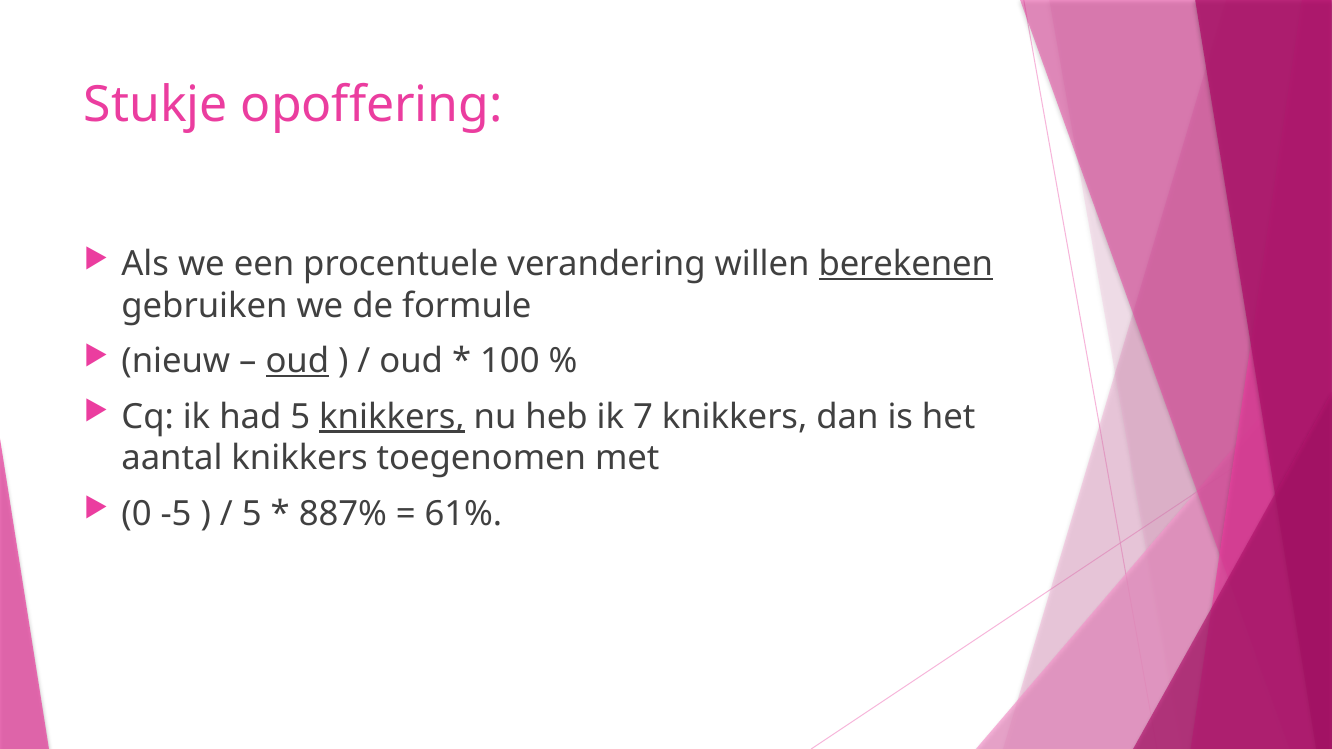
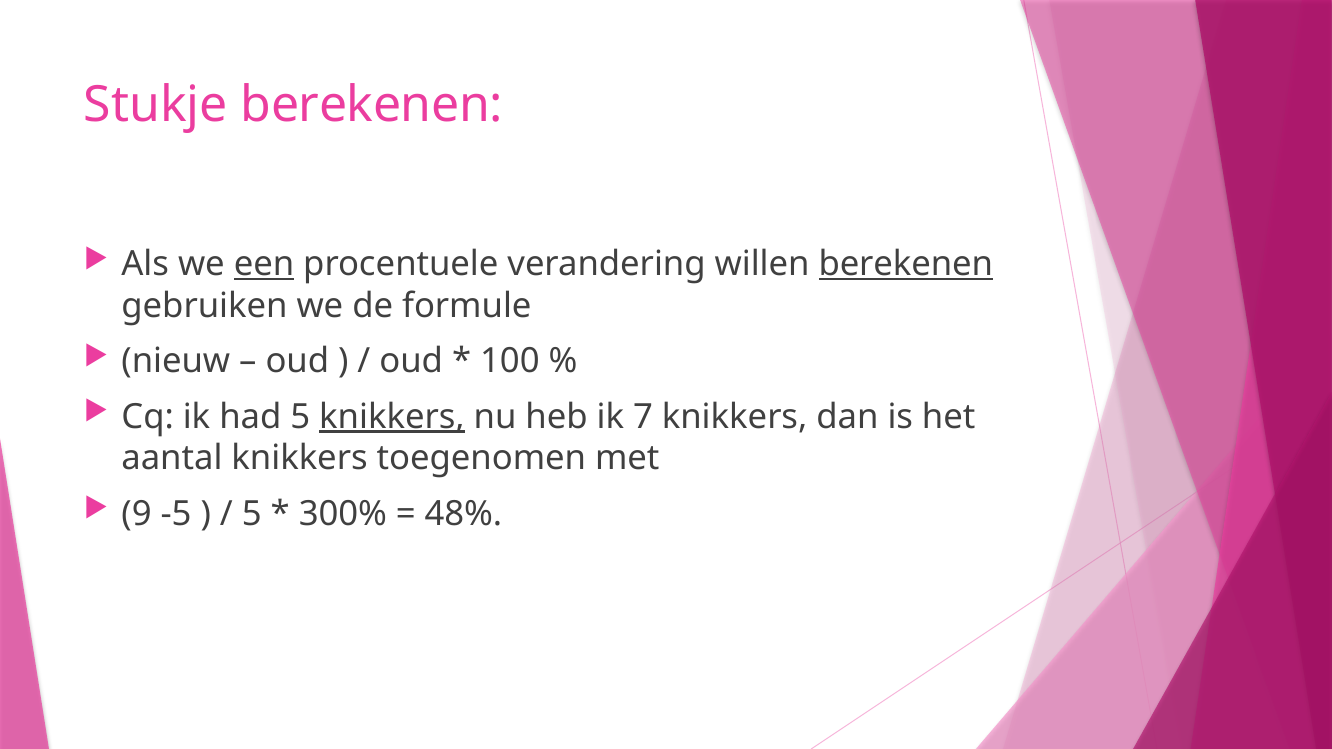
Stukje opoffering: opoffering -> berekenen (372, 105)
een underline: none -> present (264, 264)
oud underline: present -> none (297, 361)
0: 0 -> 9 (137, 514)
887%: 887% -> 300% (343, 514)
61%: 61% -> 48% (463, 514)
